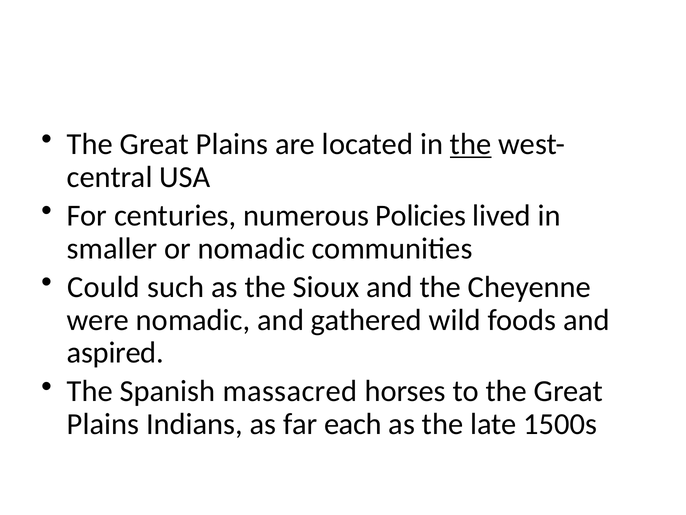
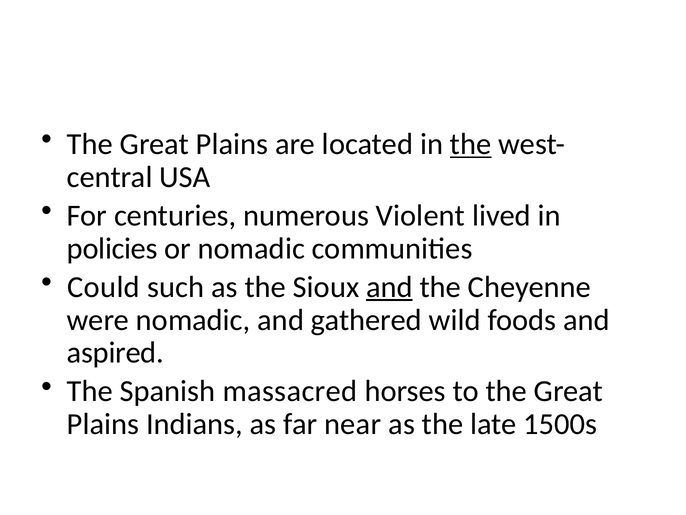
Policies: Policies -> Violent (420, 215)
smaller: smaller -> policies (112, 248)
and underline: none -> present (389, 287)
each: each -> near (353, 424)
